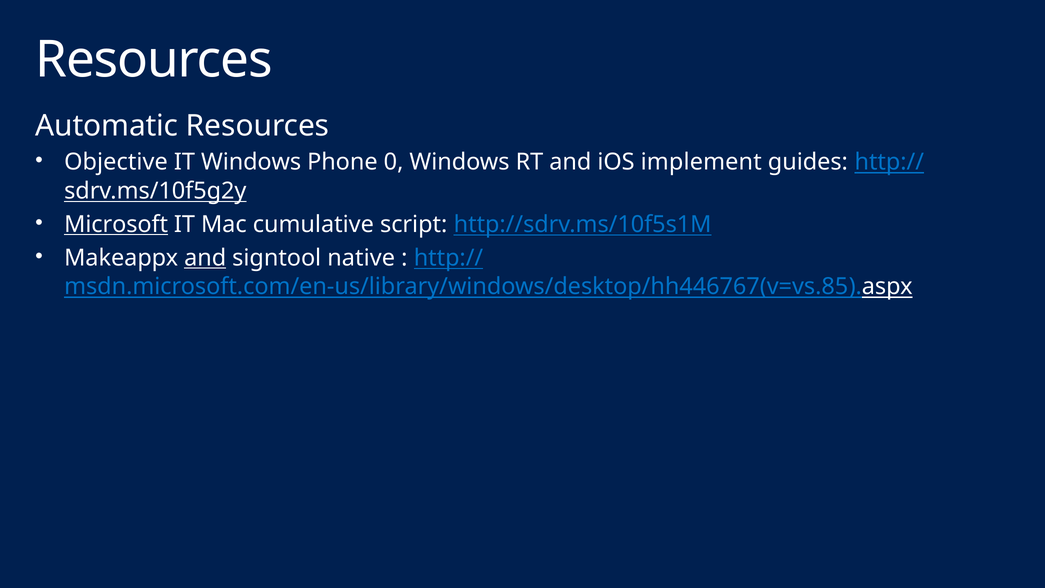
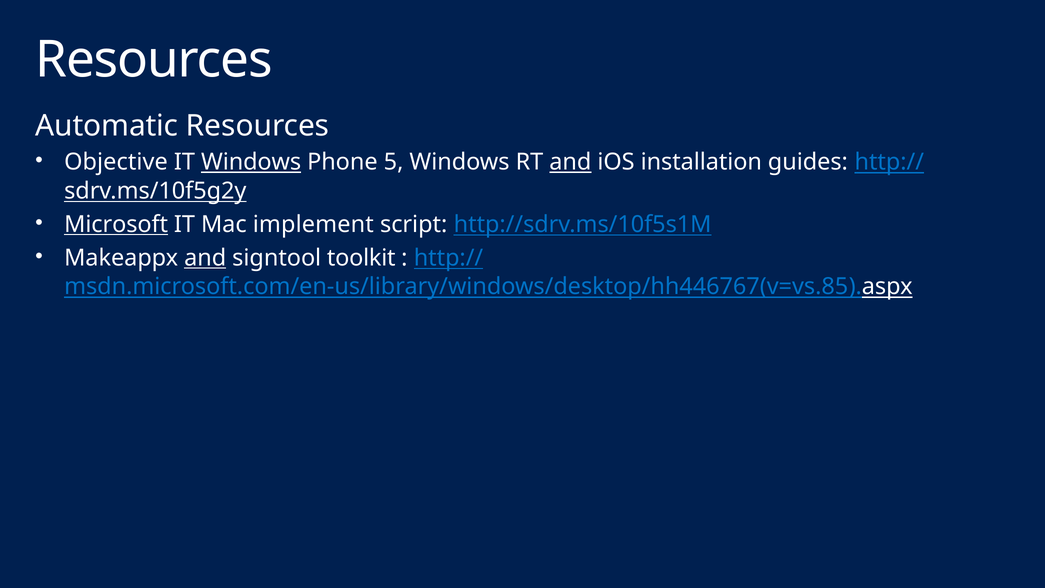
Windows underline: none -> present (251, 162)
0: 0 -> 5 (394, 162)
and underline: none -> present (570, 162)
implement: implement -> installation (701, 162)
cumulative: cumulative -> implement (313, 224)
native: native -> toolkit (361, 258)
